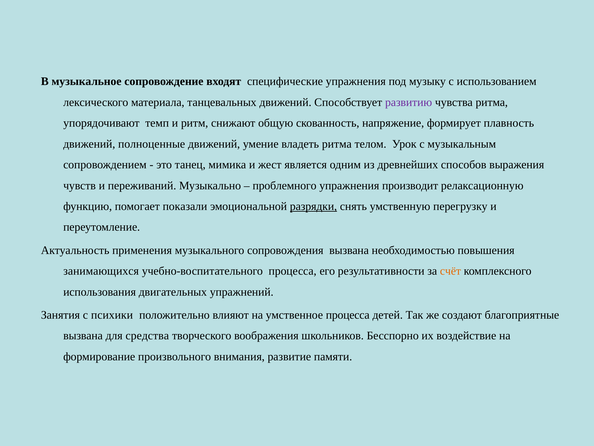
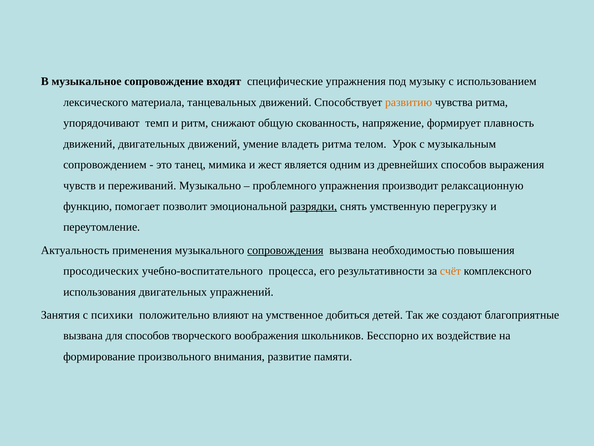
развитию colour: purple -> orange (409, 102)
движений полноценные: полноценные -> двигательных (152, 144)
показали: показали -> позволит (185, 206)
сопровождения underline: none -> present (285, 250)
занимающихся: занимающихся -> просодических (101, 271)
умственное процесса: процесса -> добиться (348, 315)
для средства: средства -> способов (147, 335)
